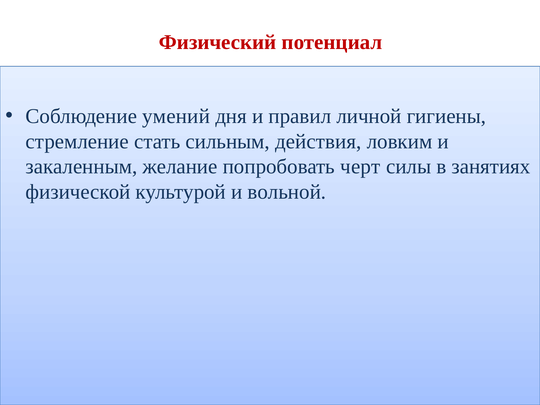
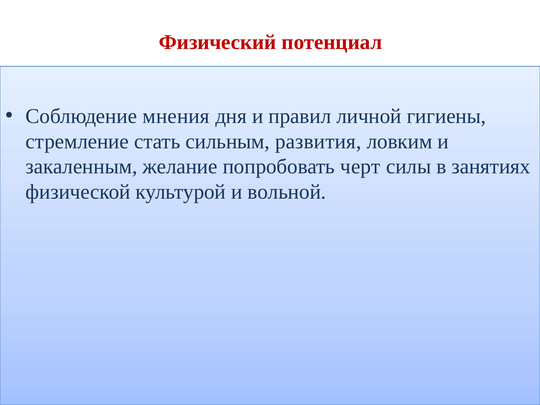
умений: умений -> мнения (176, 116)
действия: действия -> развития (318, 141)
